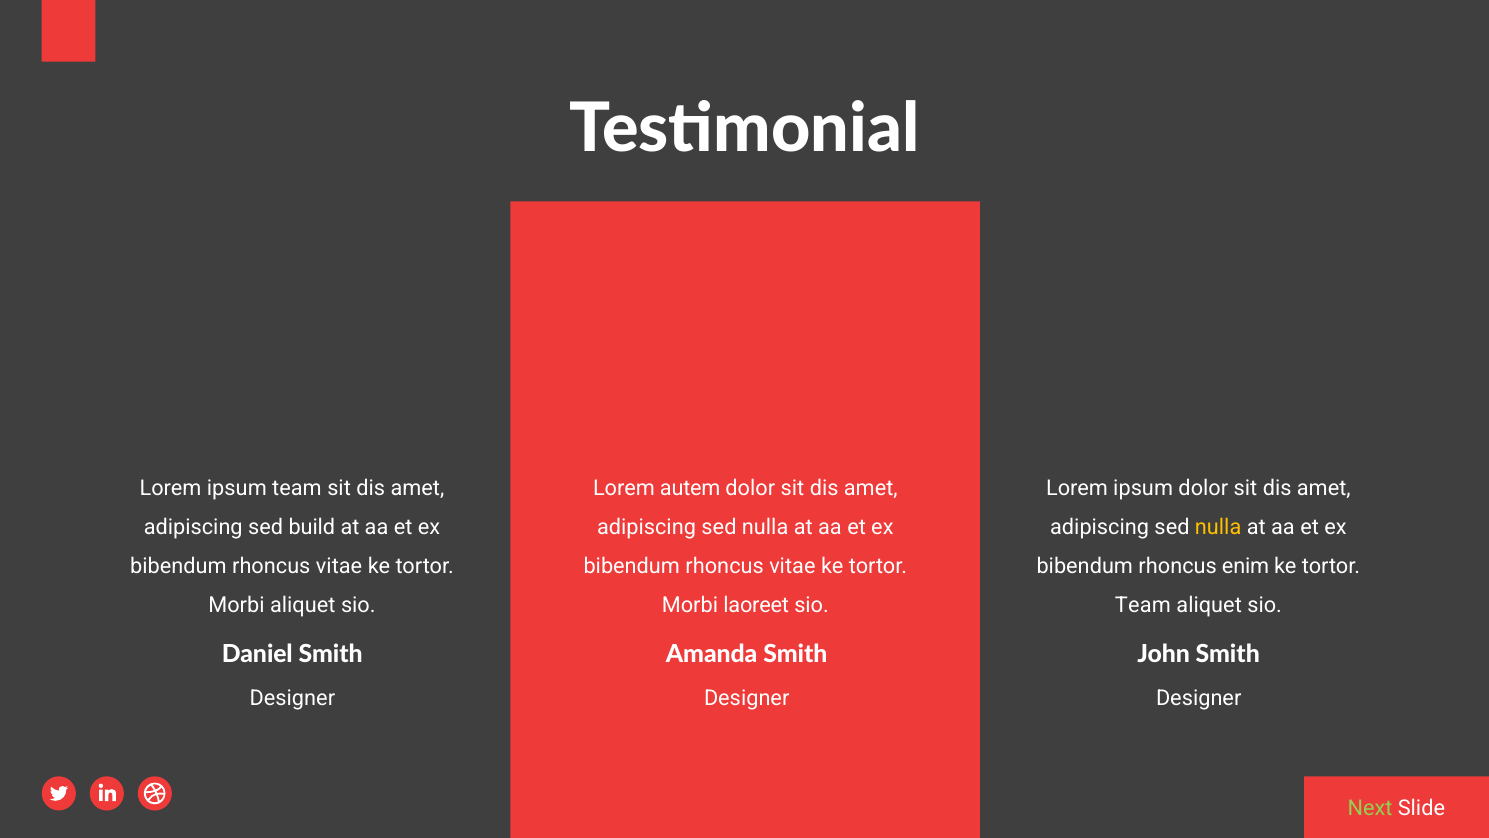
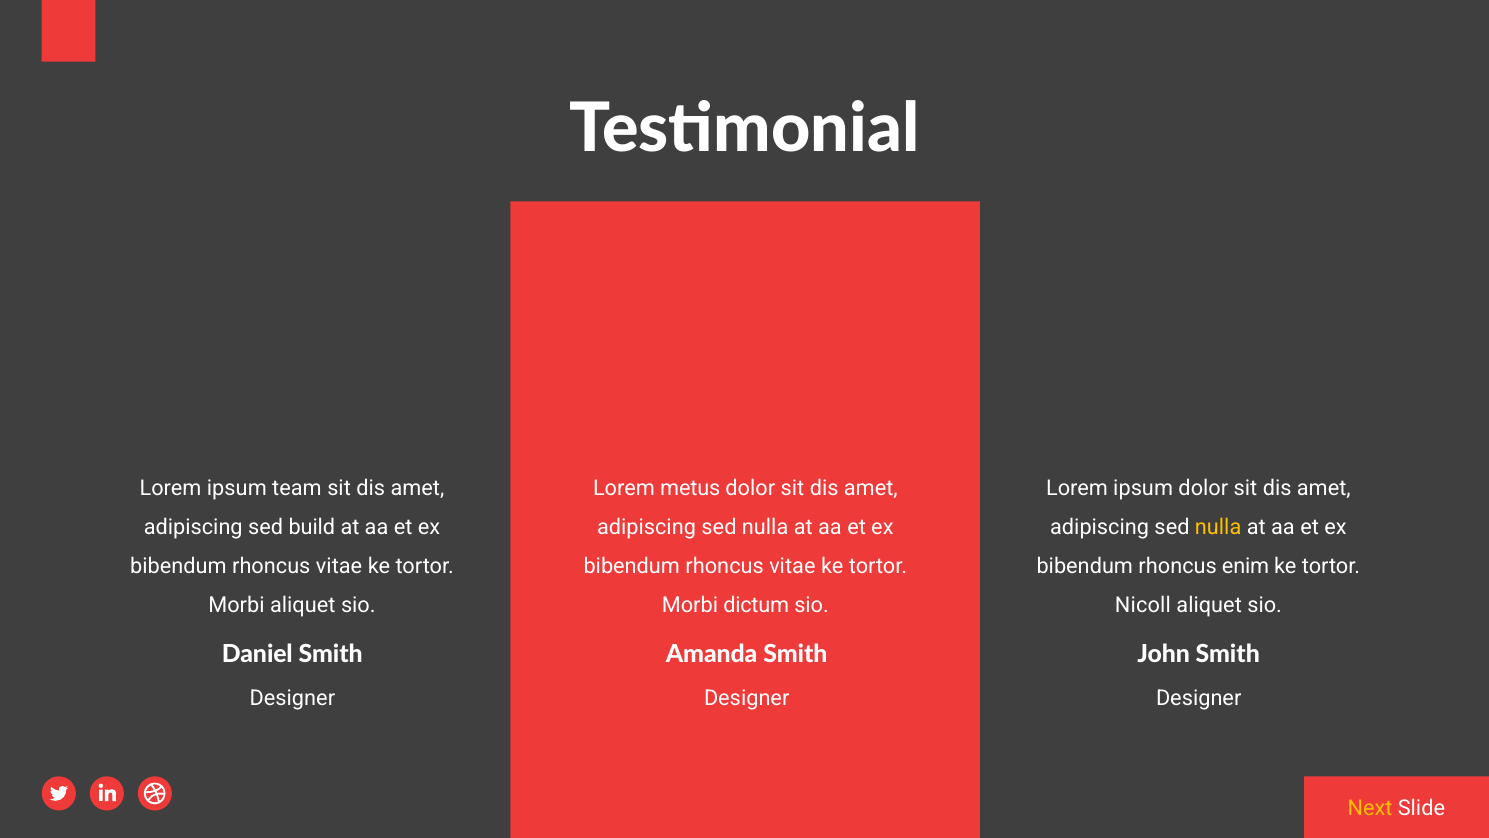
autem: autem -> metus (690, 488)
laoreet: laoreet -> dictum (756, 605)
Team: Team -> Nicoll (1143, 605)
Next colour: light green -> yellow (1370, 808)
